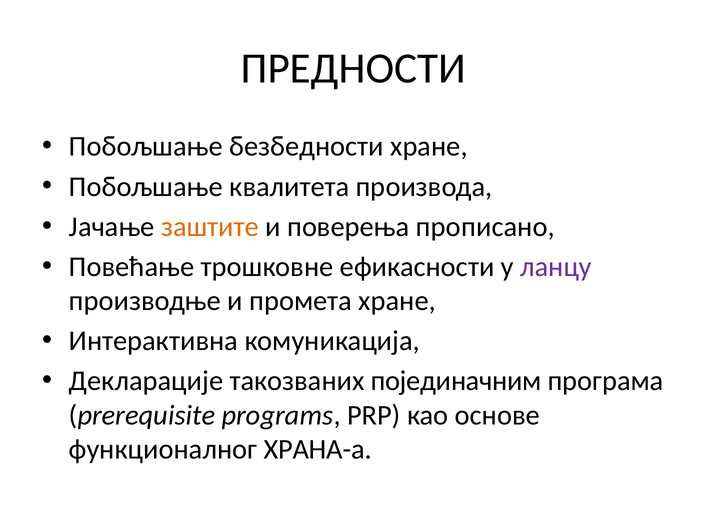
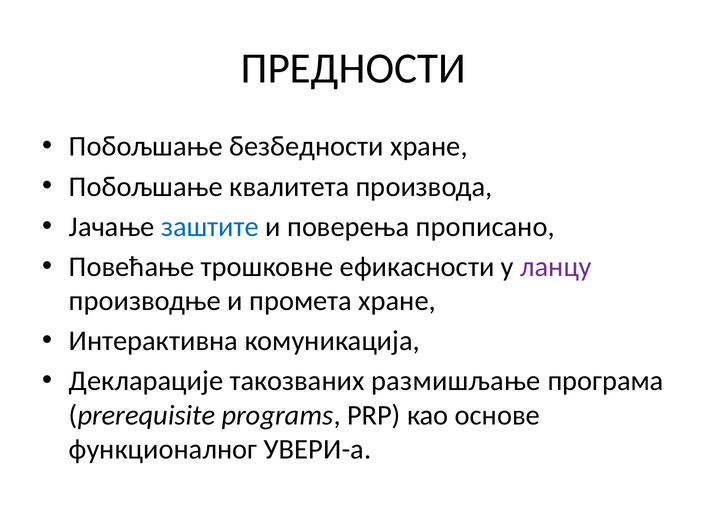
заштите colour: orange -> blue (210, 226)
појединачним: појединачним -> размишљање (456, 381)
ХРАНА-a: ХРАНА-a -> УВЕРИ-a (317, 449)
